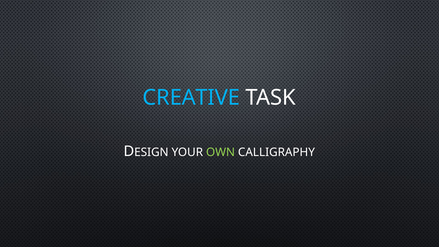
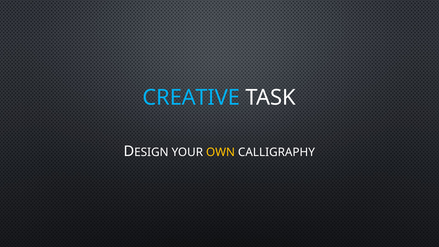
OWN colour: light green -> yellow (221, 152)
